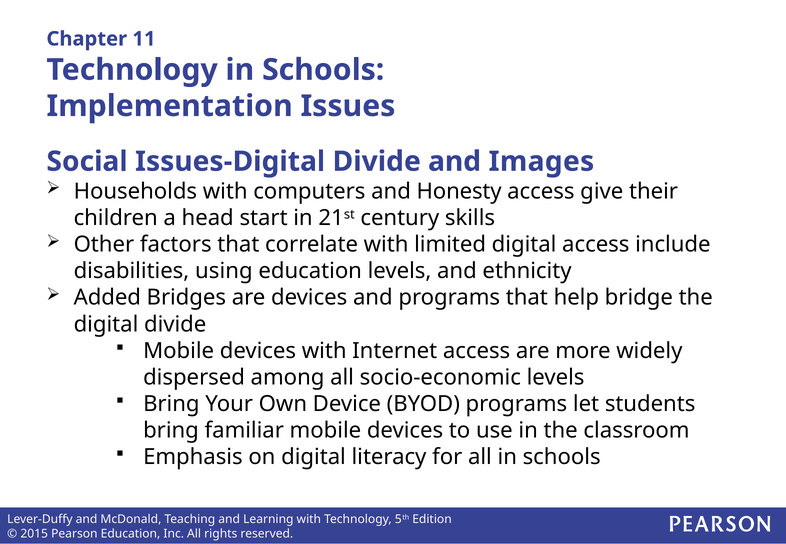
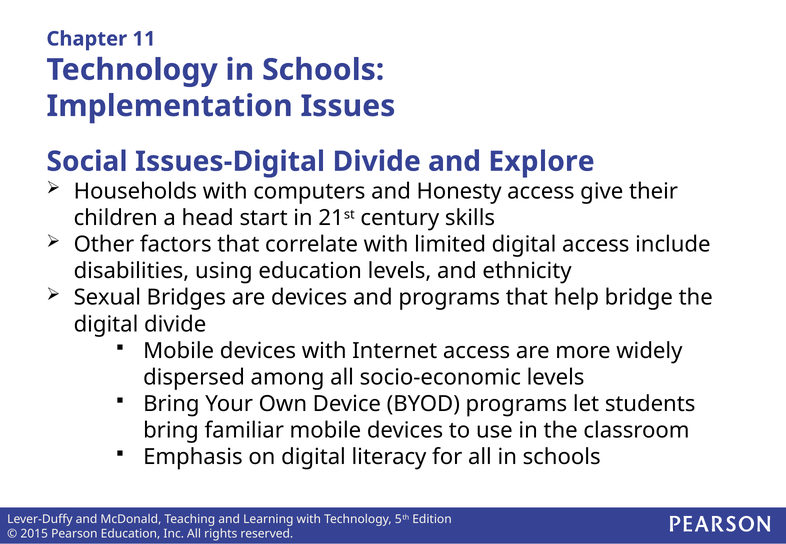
Images: Images -> Explore (541, 162)
Added: Added -> Sexual (107, 298)
